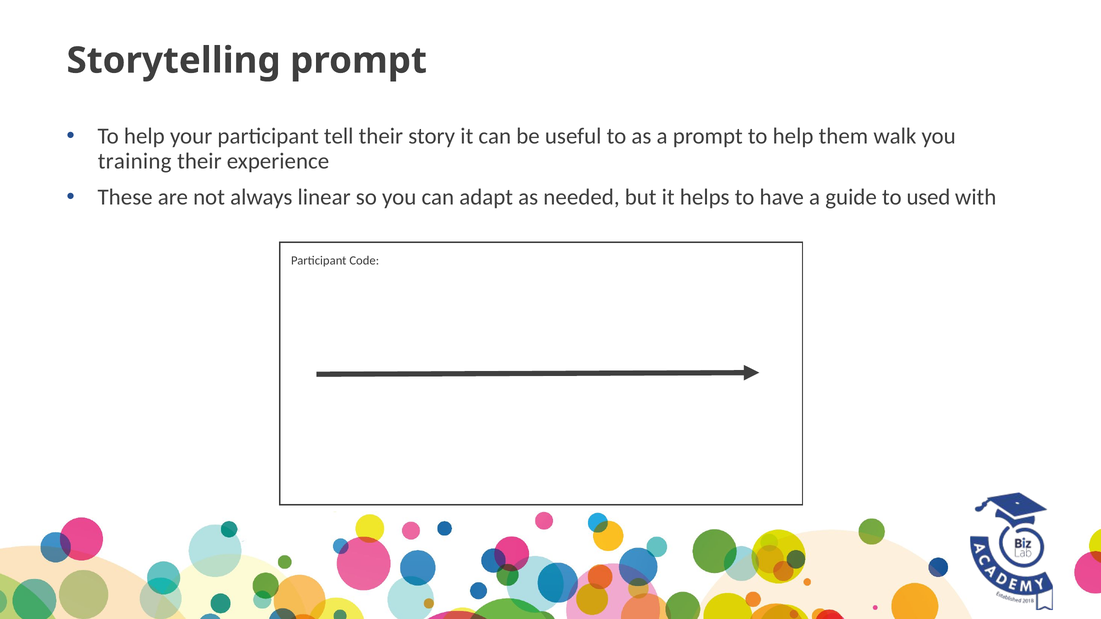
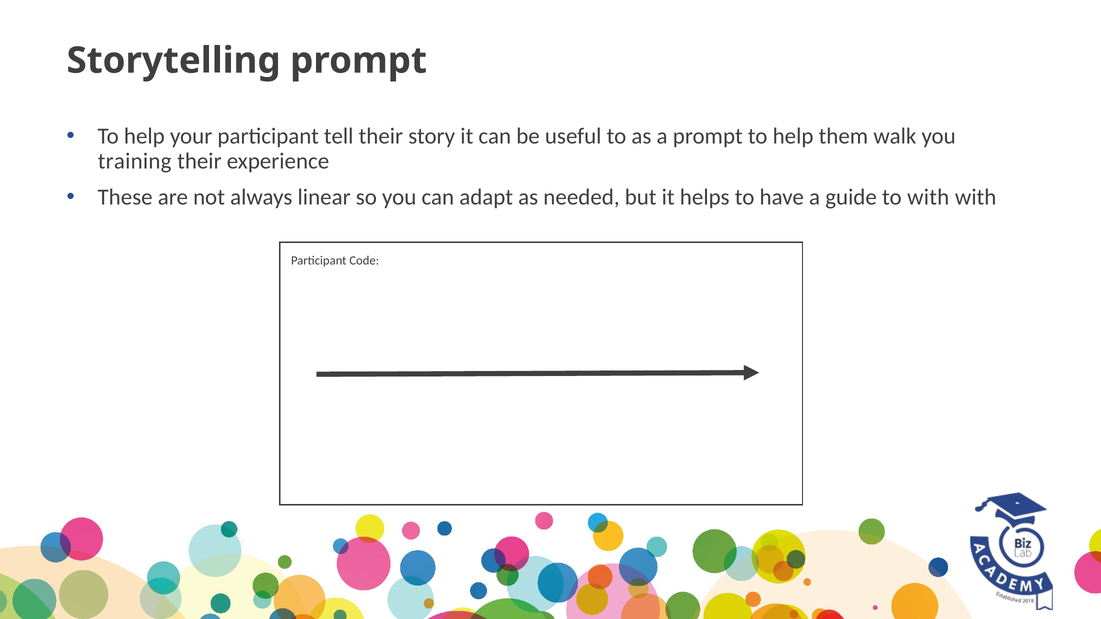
to used: used -> with (928, 197)
